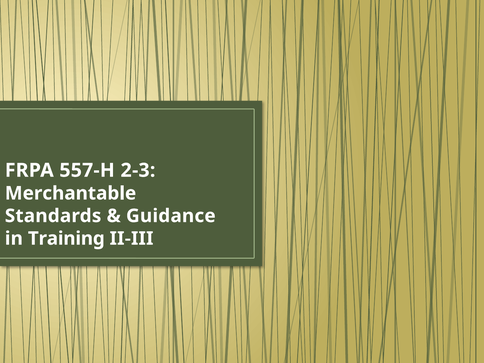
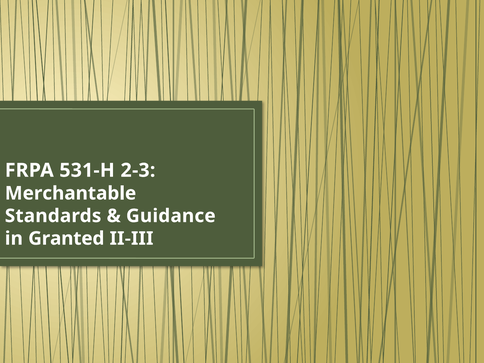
557-H: 557-H -> 531-H (87, 170)
Training: Training -> Granted (66, 238)
